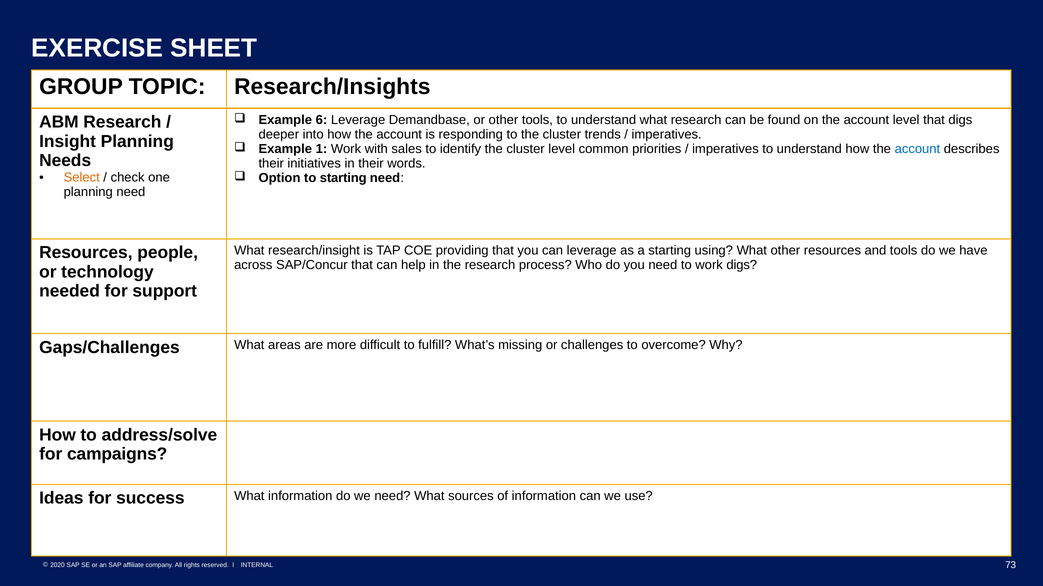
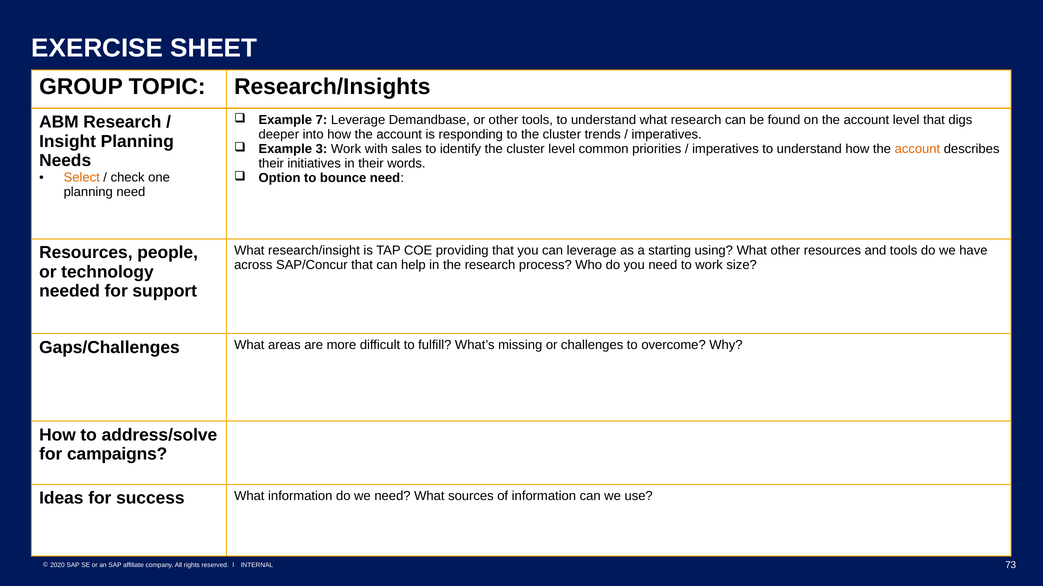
6: 6 -> 7 (321, 120)
1: 1 -> 3 (321, 149)
account colour: blue -> orange (917, 149)
to starting: starting -> bounce (343, 178)
work digs: digs -> size (742, 265)
